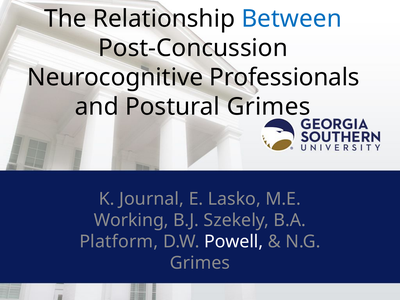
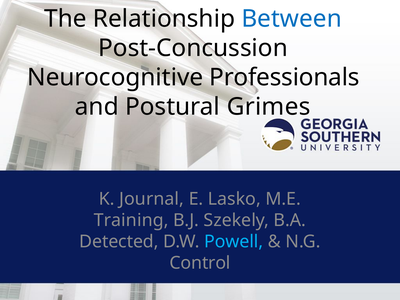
Working: Working -> Training (131, 220)
Platform: Platform -> Detected (119, 242)
Powell colour: white -> light blue (234, 242)
Grimes: Grimes -> Control (200, 263)
